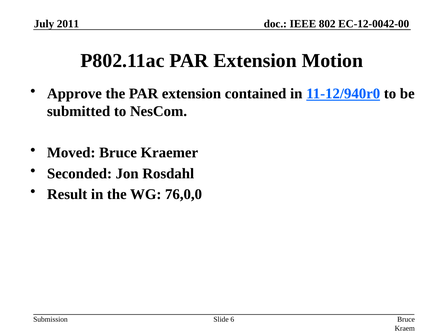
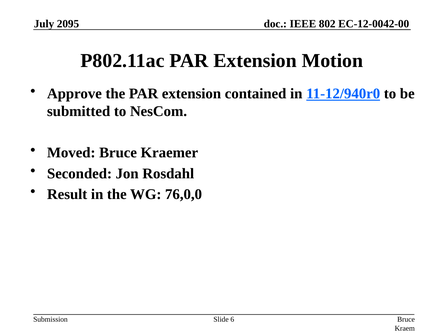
2011: 2011 -> 2095 (68, 24)
